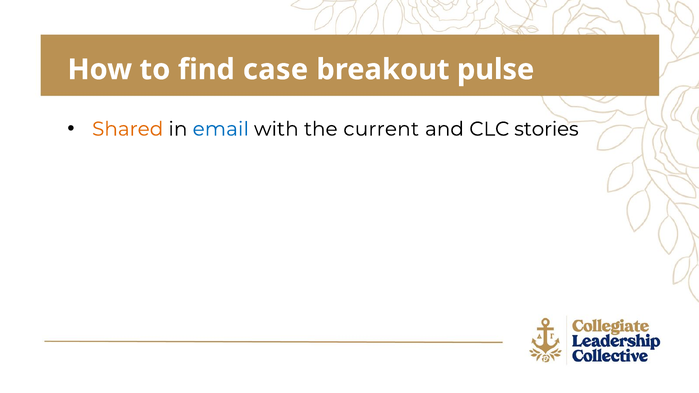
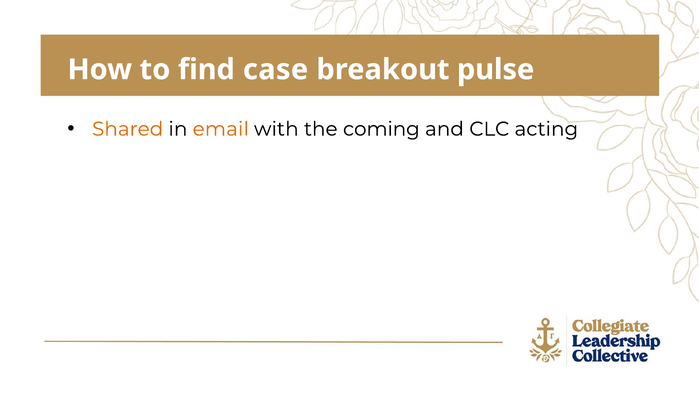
email colour: blue -> orange (221, 129)
current: current -> coming (381, 129)
stories: stories -> acting (546, 129)
